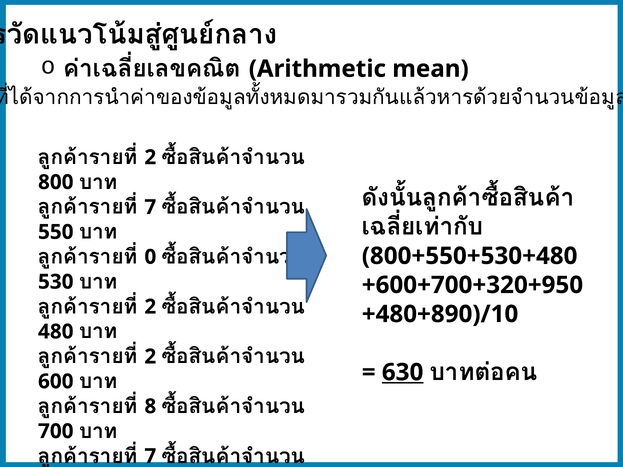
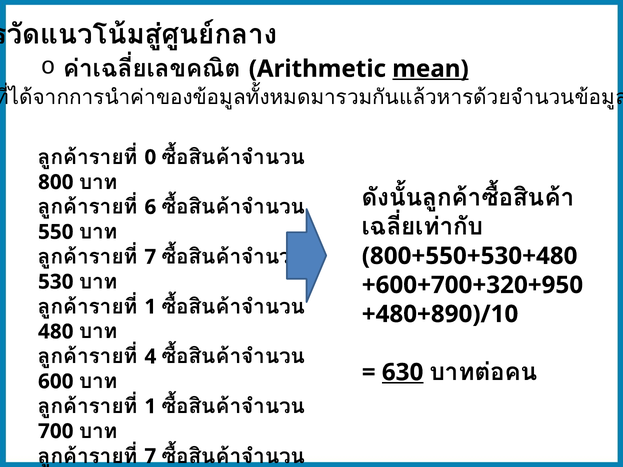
mean underline: none -> present (431, 69)
2: 2 -> 0 (150, 157)
7: 7 -> 6 (150, 207)
0: 0 -> 7 (150, 257)
2: 2 -> 1 (150, 307)
2: 2 -> 4 (150, 357)
8: 8 -> 1 (150, 407)
